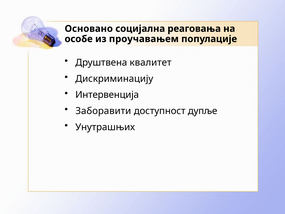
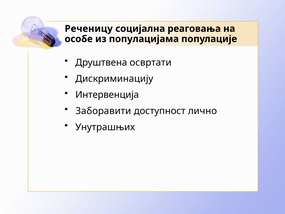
Основано: Основано -> Реченицу (89, 29)
проучавањем: проучавањем -> популацијама (144, 39)
квалитет: квалитет -> освртати (151, 62)
дупље: дупље -> лично (202, 111)
